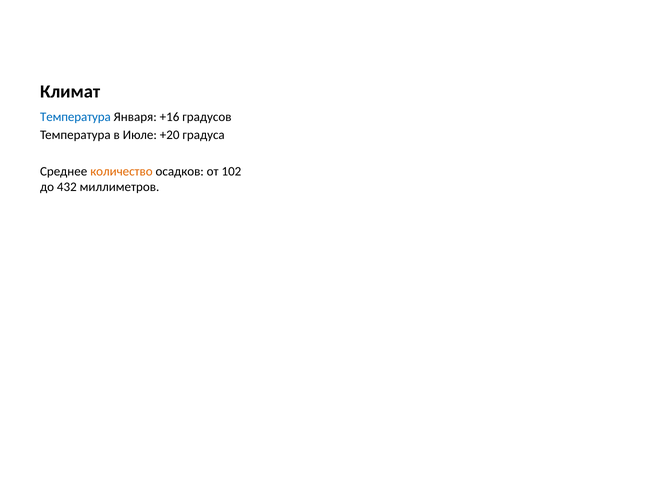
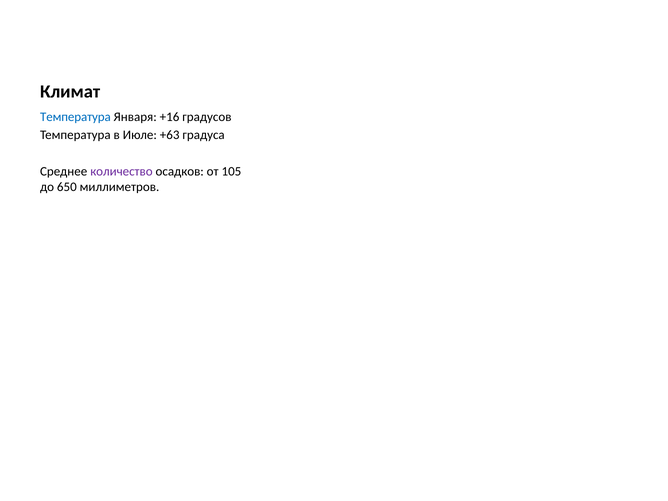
+20: +20 -> +63 (170, 135)
количество colour: orange -> purple (121, 171)
102: 102 -> 105 (231, 171)
432: 432 -> 650 (67, 187)
